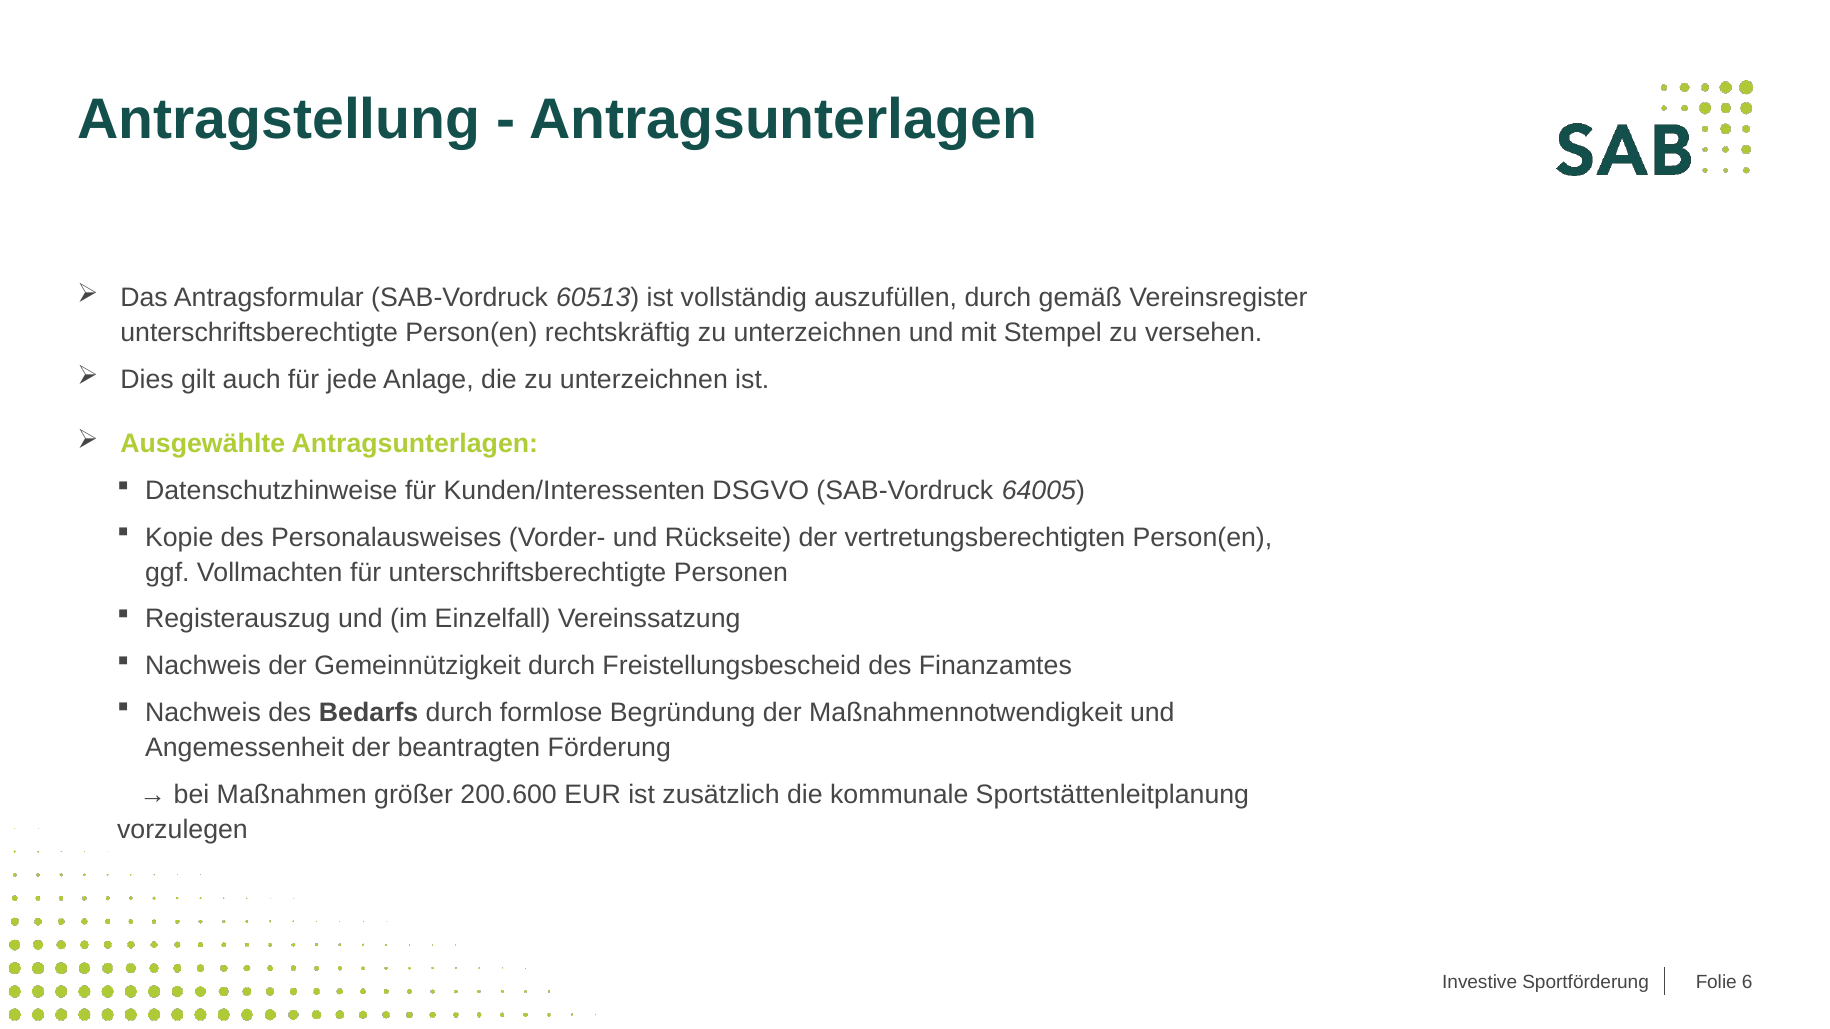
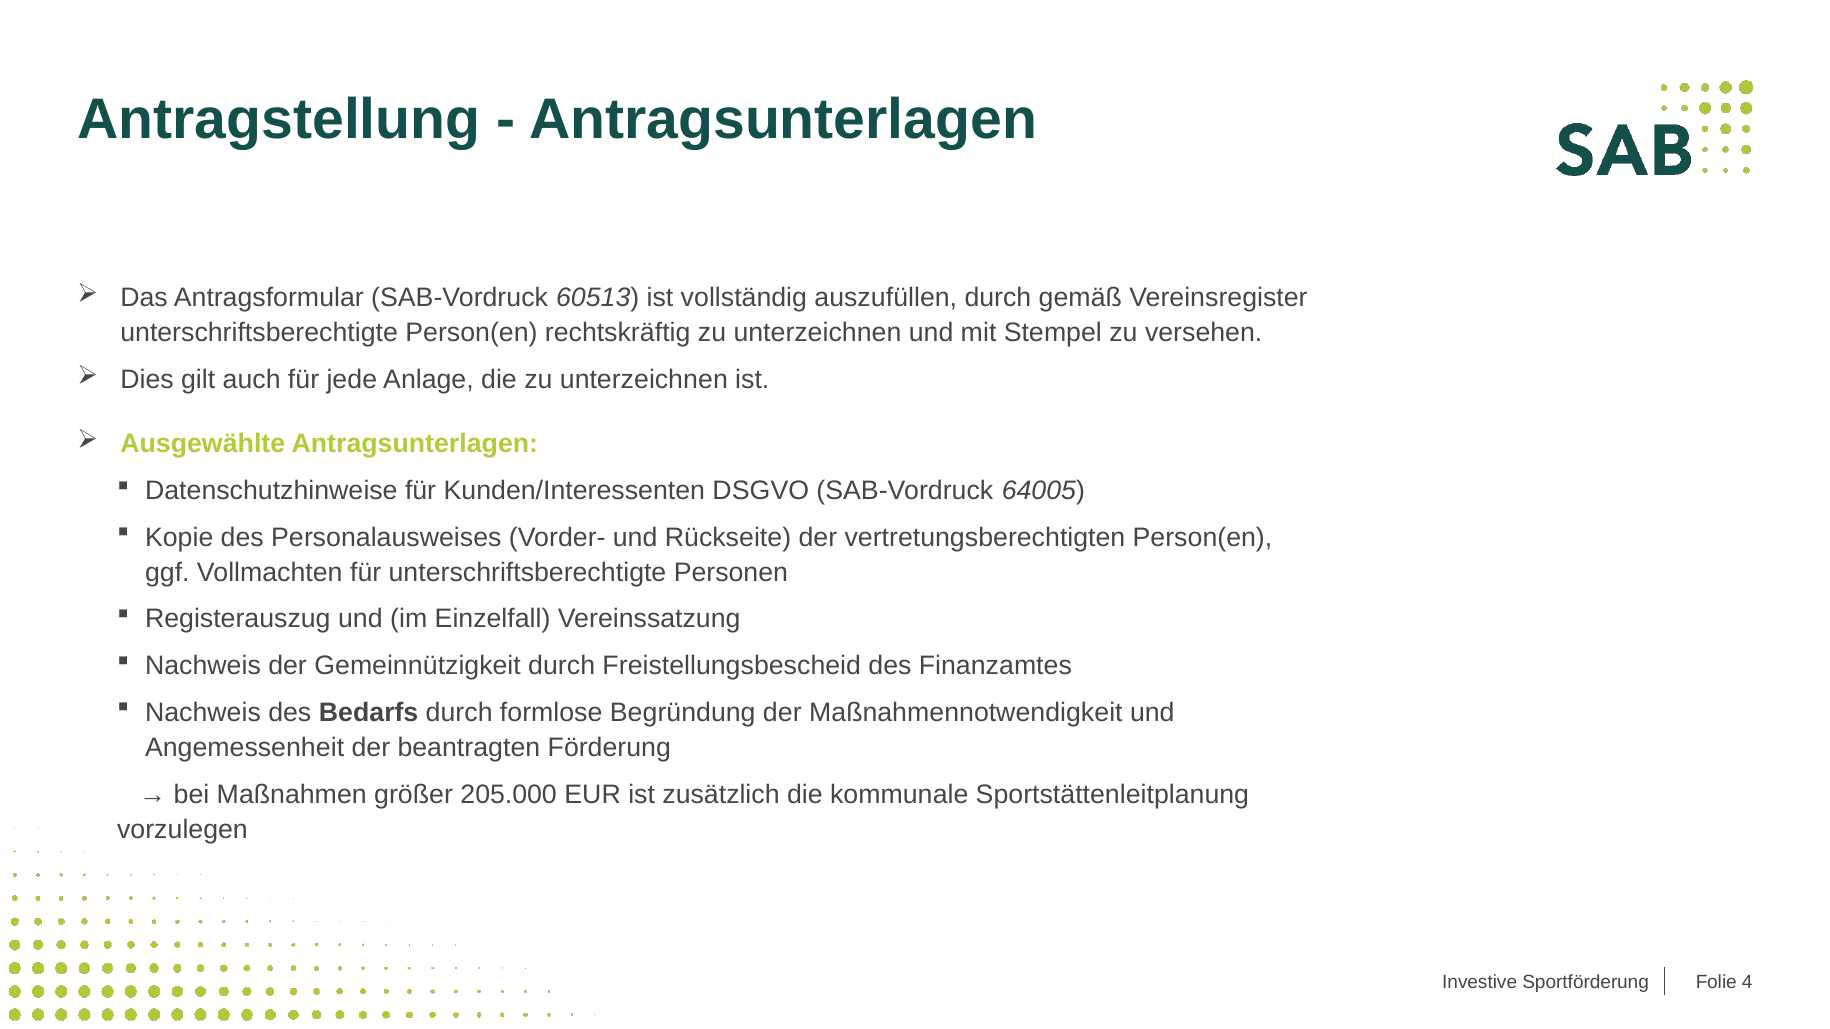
200.600: 200.600 -> 205.000 (509, 795)
6: 6 -> 4 (1747, 983)
